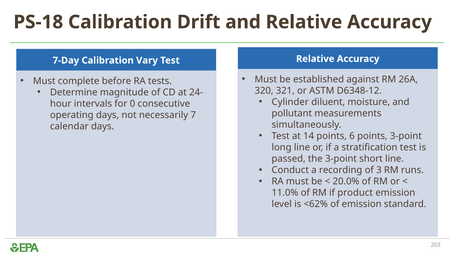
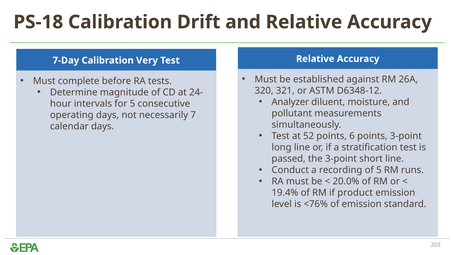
Vary: Vary -> Very (147, 61)
Cylinder: Cylinder -> Analyzer (290, 102)
for 0: 0 -> 5 (132, 104)
14: 14 -> 52 (309, 136)
of 3: 3 -> 5 (379, 170)
11.0%: 11.0% -> 19.4% (285, 193)
<62%: <62% -> <76% (316, 204)
